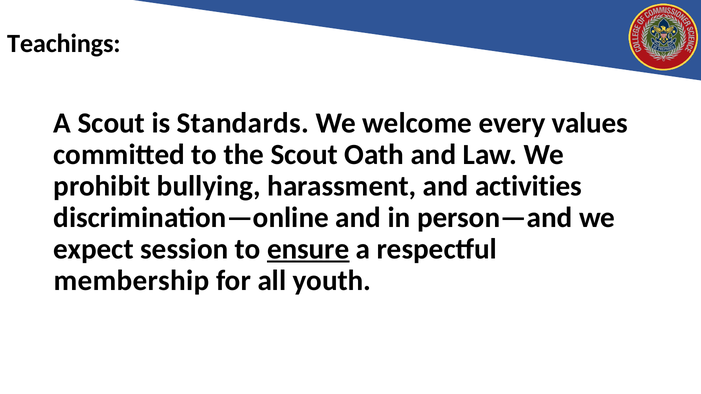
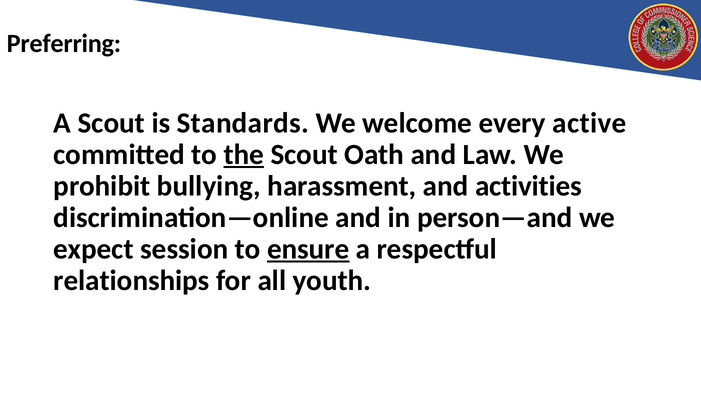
Teachings: Teachings -> Preferring (64, 44)
values: values -> active (589, 123)
the underline: none -> present (244, 155)
membership: membership -> relationships (132, 281)
